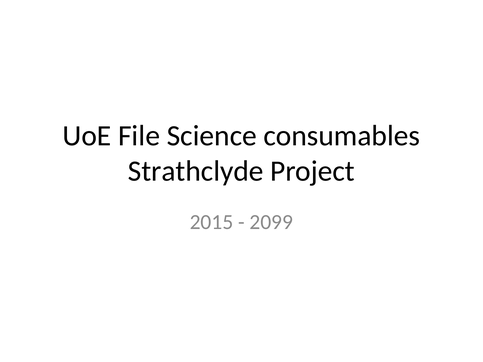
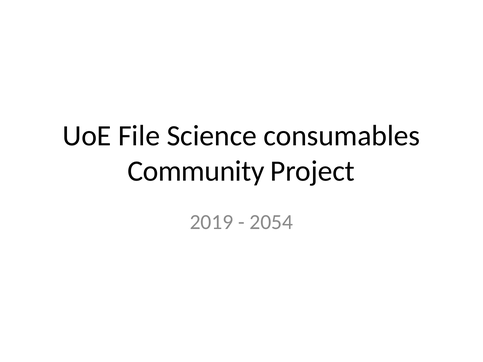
Strathclyde: Strathclyde -> Community (196, 171)
2015: 2015 -> 2019 (212, 222)
2099: 2099 -> 2054 (271, 222)
